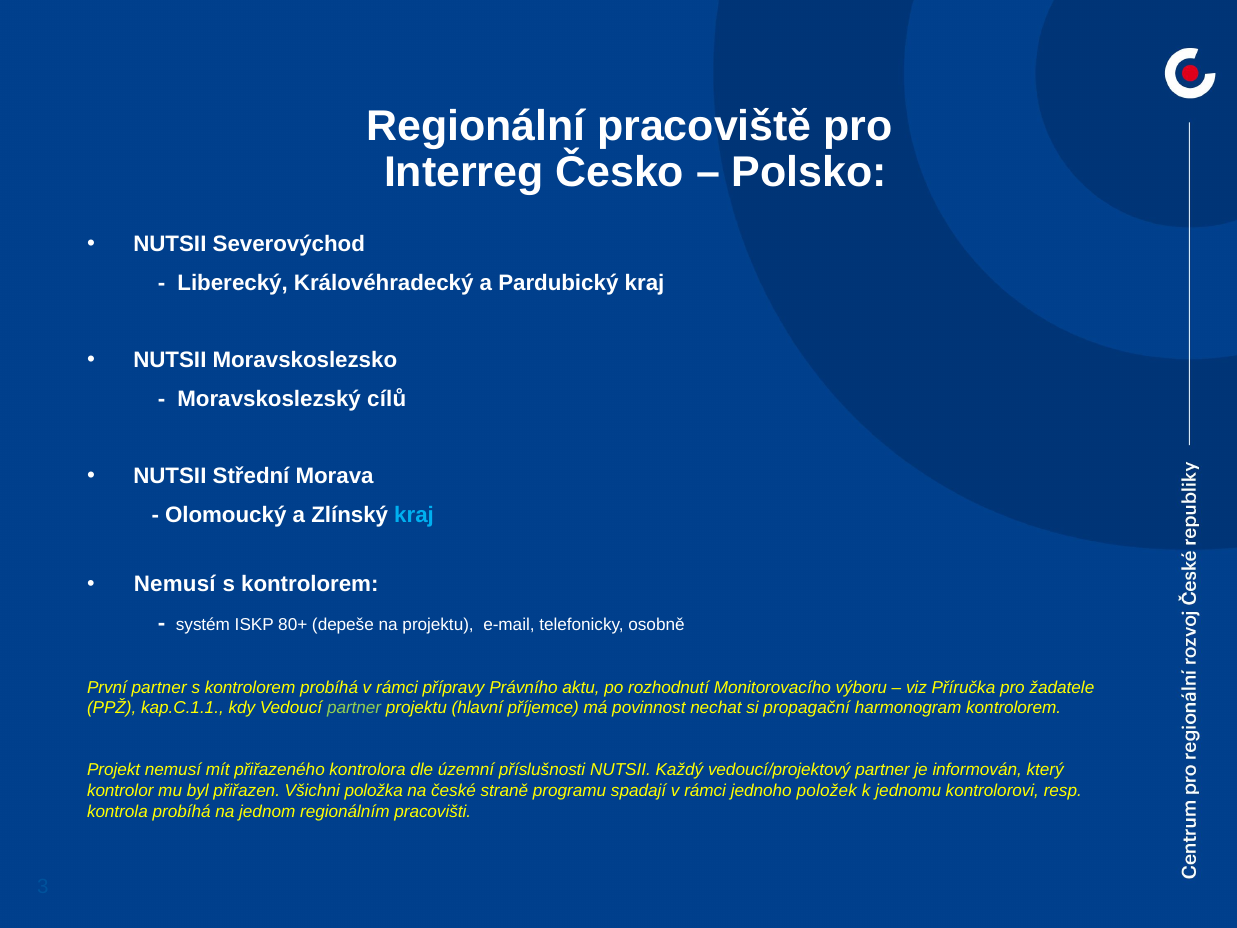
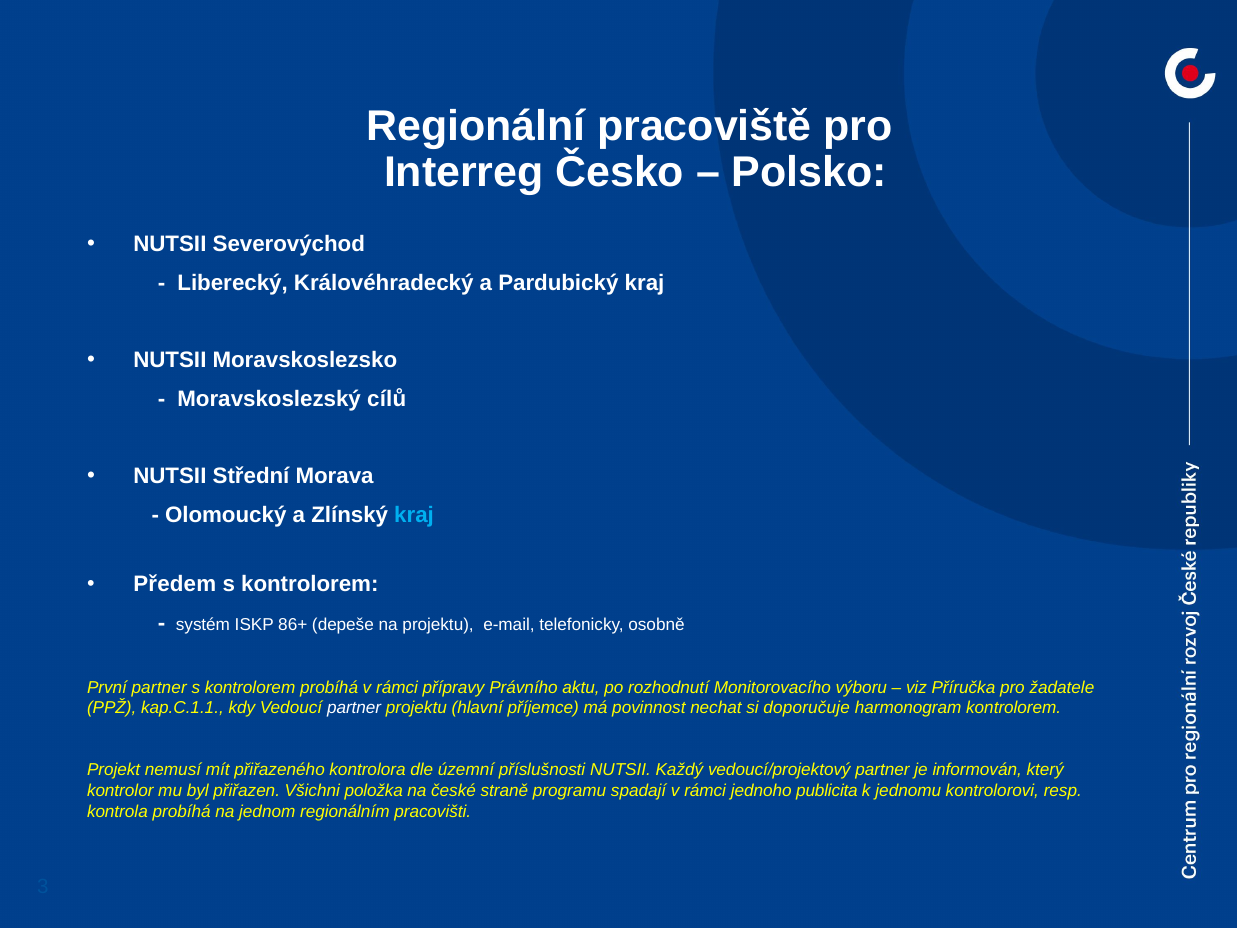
Nemusí: Nemusí -> Předem (175, 584)
80+: 80+ -> 86+ (293, 625)
partner colour: light green -> white (354, 708)
propagační: propagační -> doporučuje (807, 708)
položek: položek -> publicita (827, 791)
